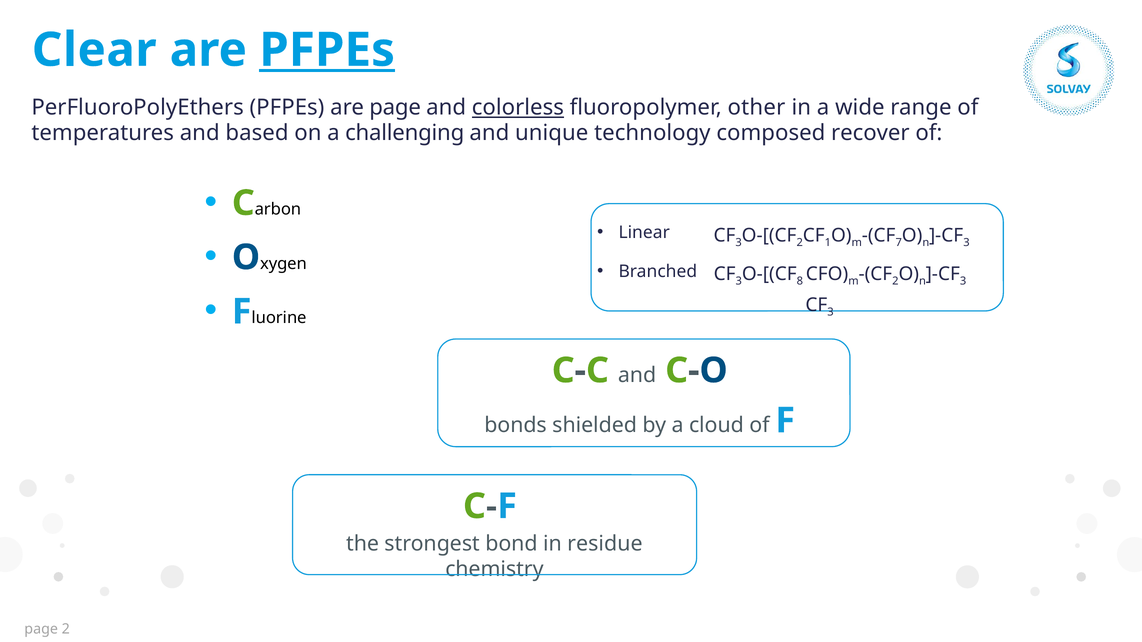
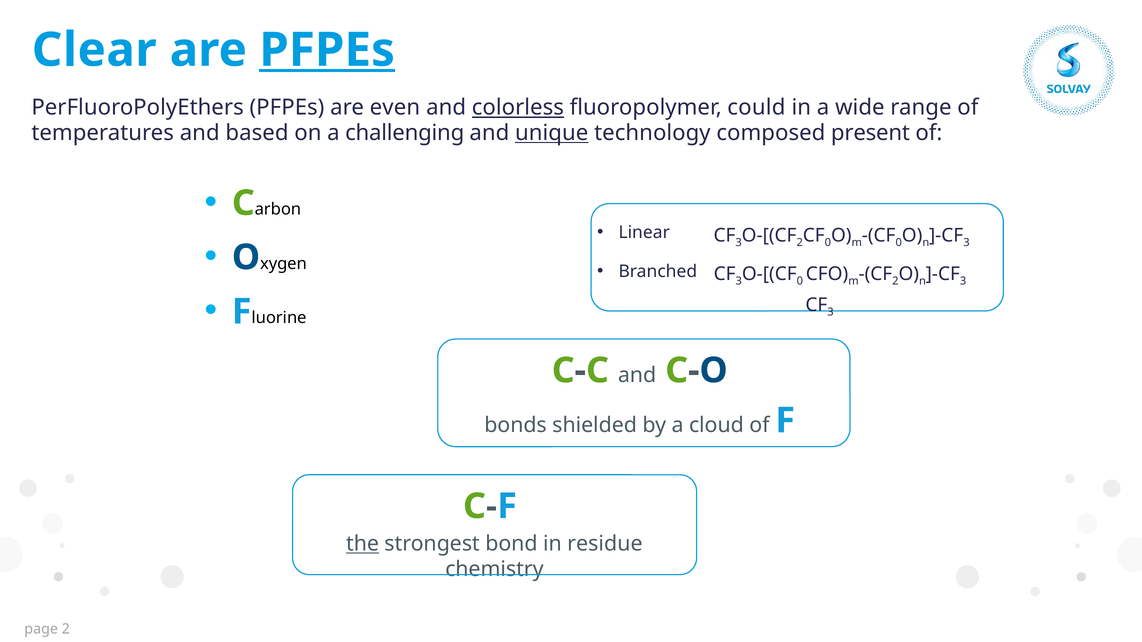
are page: page -> even (395, 108)
other: other -> could (756, 108)
unique underline: none -> present (552, 133)
recover: recover -> present (870, 133)
1: 1 -> 0 (828, 243)
7: 7 -> 0 (899, 243)
8: 8 -> 0 (800, 281)
the underline: none -> present (363, 544)
